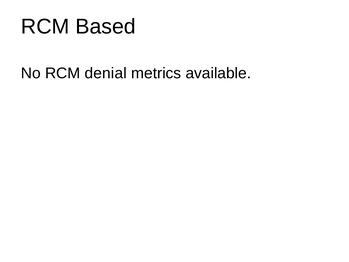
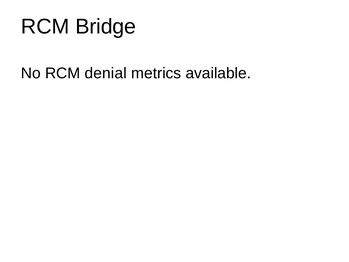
Based: Based -> Bridge (106, 26)
